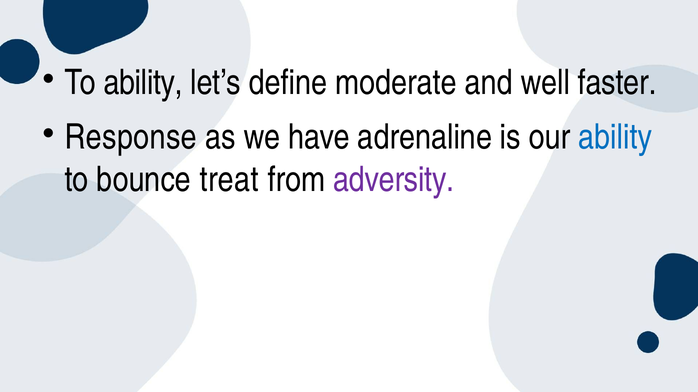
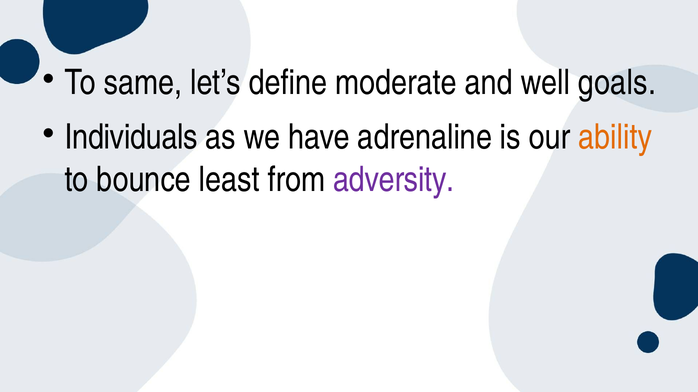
To ability: ability -> same (143, 83)
faster: faster -> goals (617, 83)
Response: Response -> Individuals (131, 138)
ability colour: blue -> orange (615, 138)
treat: treat -> least (229, 180)
